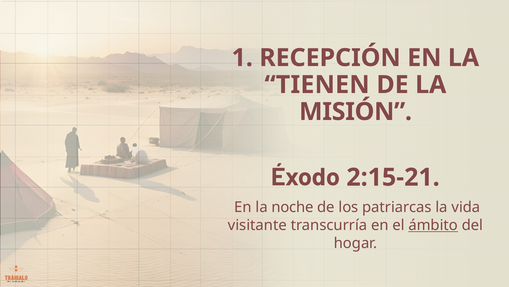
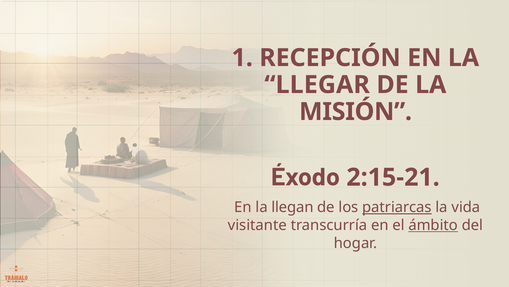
TIENEN: TIENEN -> LLEGAR (317, 85)
noche: noche -> llegan (293, 207)
patriarcas underline: none -> present (397, 207)
